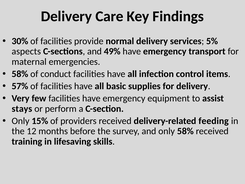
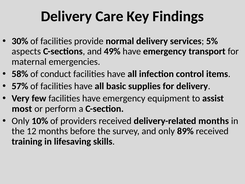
stays: stays -> most (22, 109)
15%: 15% -> 10% (40, 121)
delivery-related feeding: feeding -> months (214, 121)
only 58%: 58% -> 89% (185, 131)
